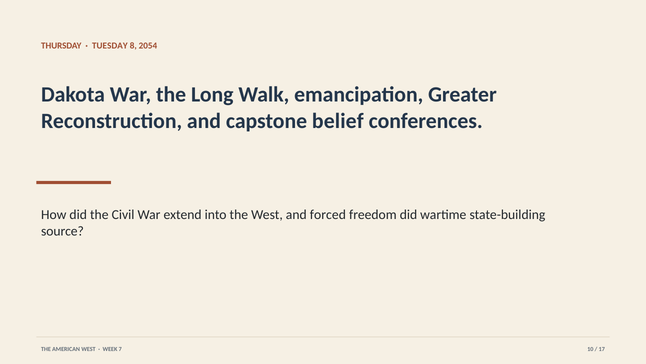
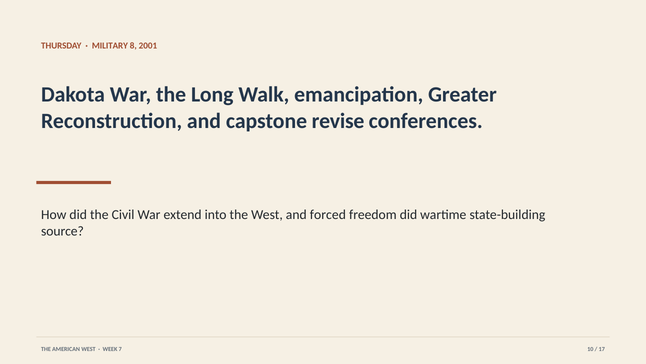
TUESDAY: TUESDAY -> MILITARY (110, 46)
2054: 2054 -> 2001 (148, 46)
belief: belief -> revise (338, 121)
